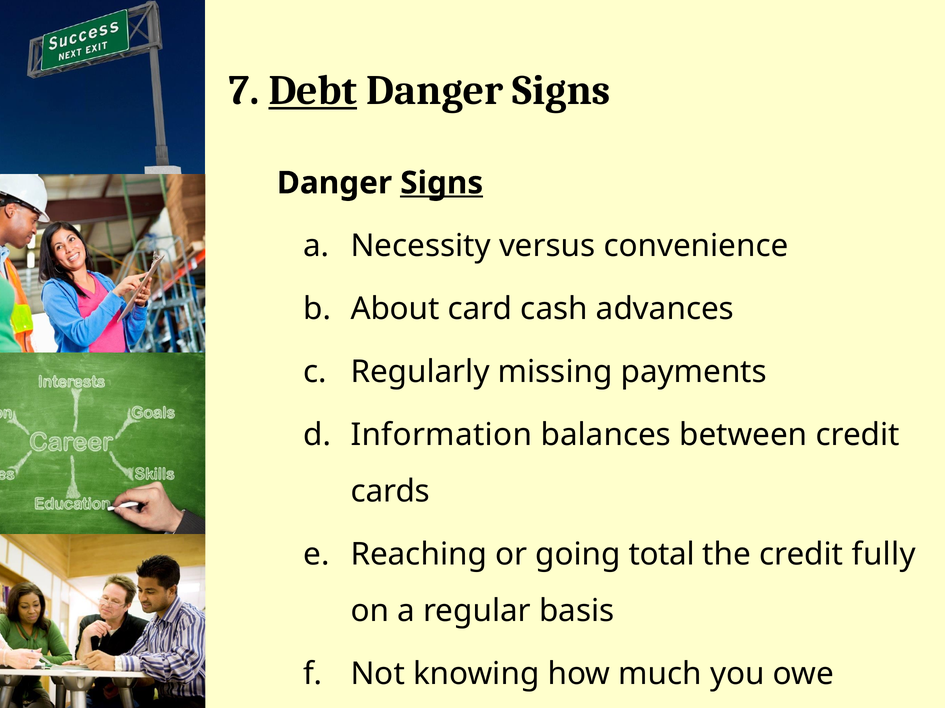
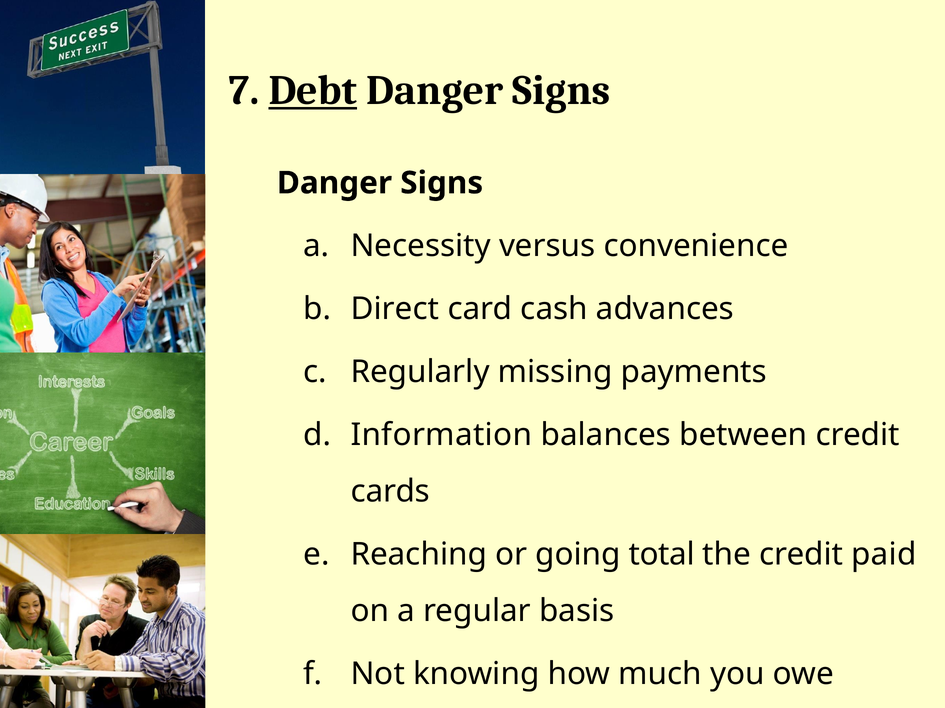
Signs underline: present -> none (442, 183)
About: About -> Direct (395, 309)
fully: fully -> paid (884, 555)
